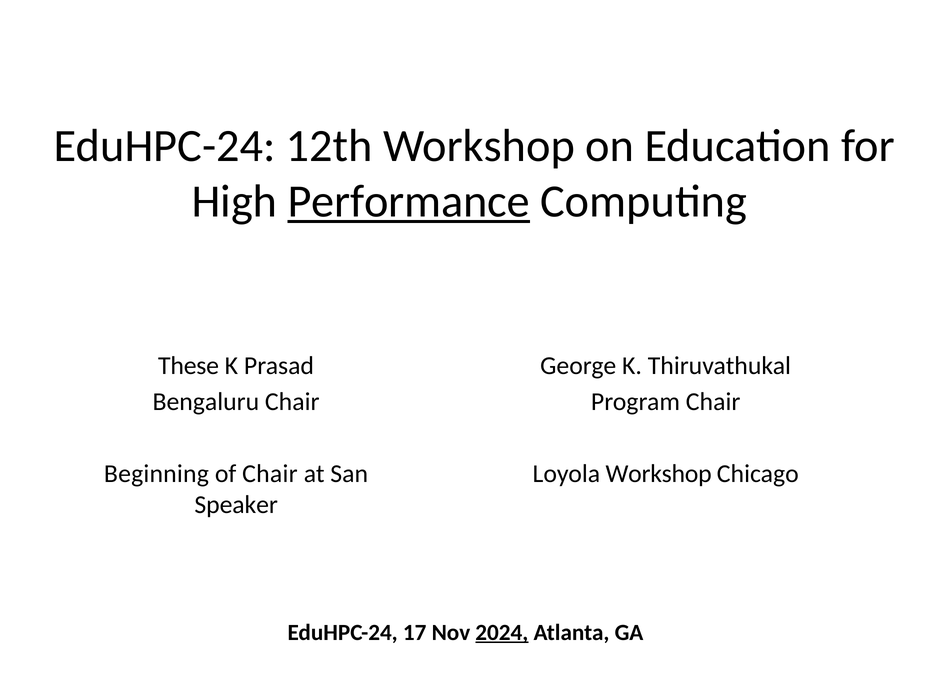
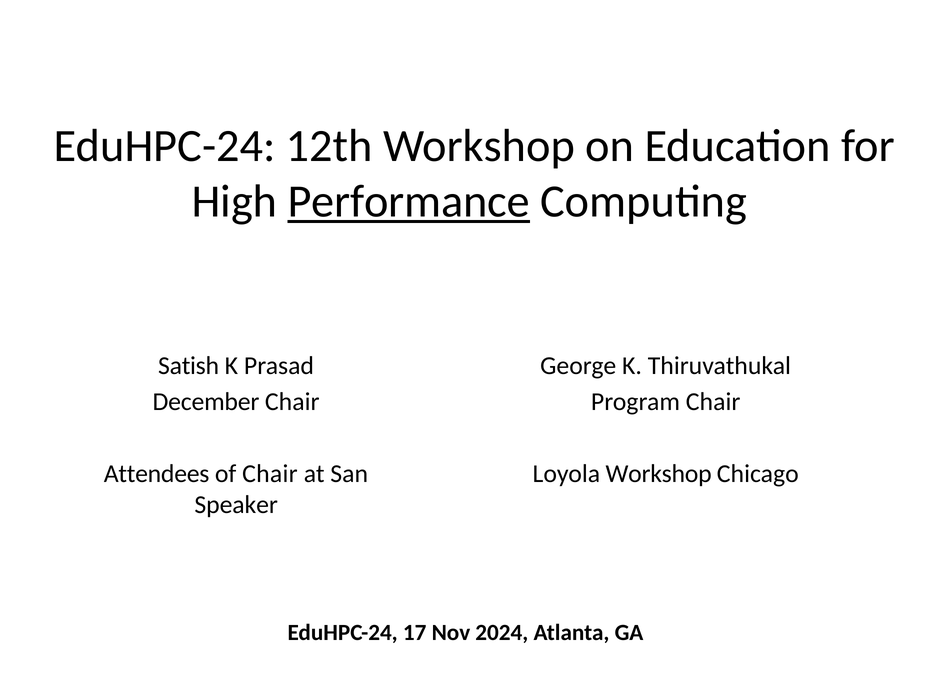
These: These -> Satish (189, 366)
Bengaluru: Bengaluru -> December (206, 402)
Beginning: Beginning -> Attendees (157, 474)
2024 underline: present -> none (502, 633)
